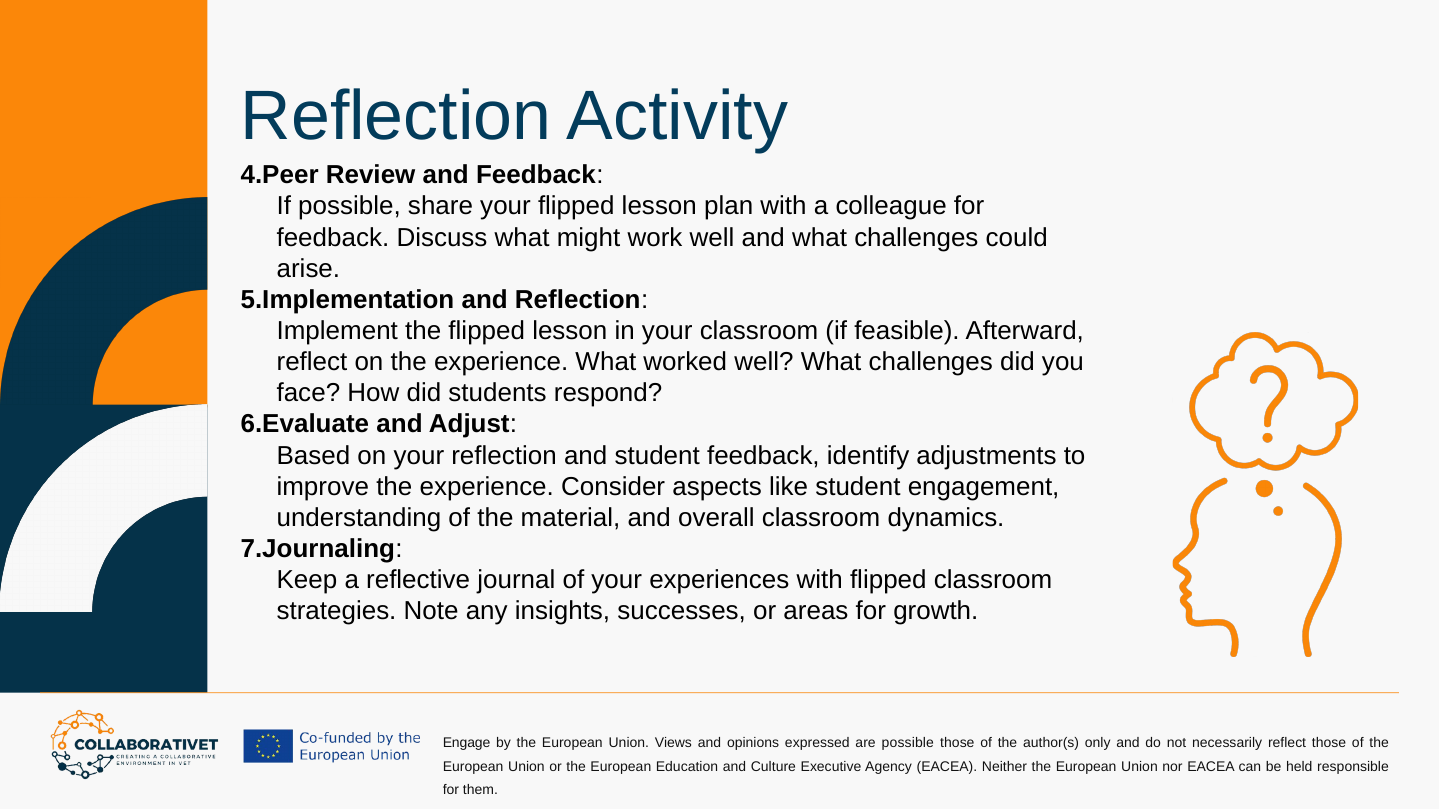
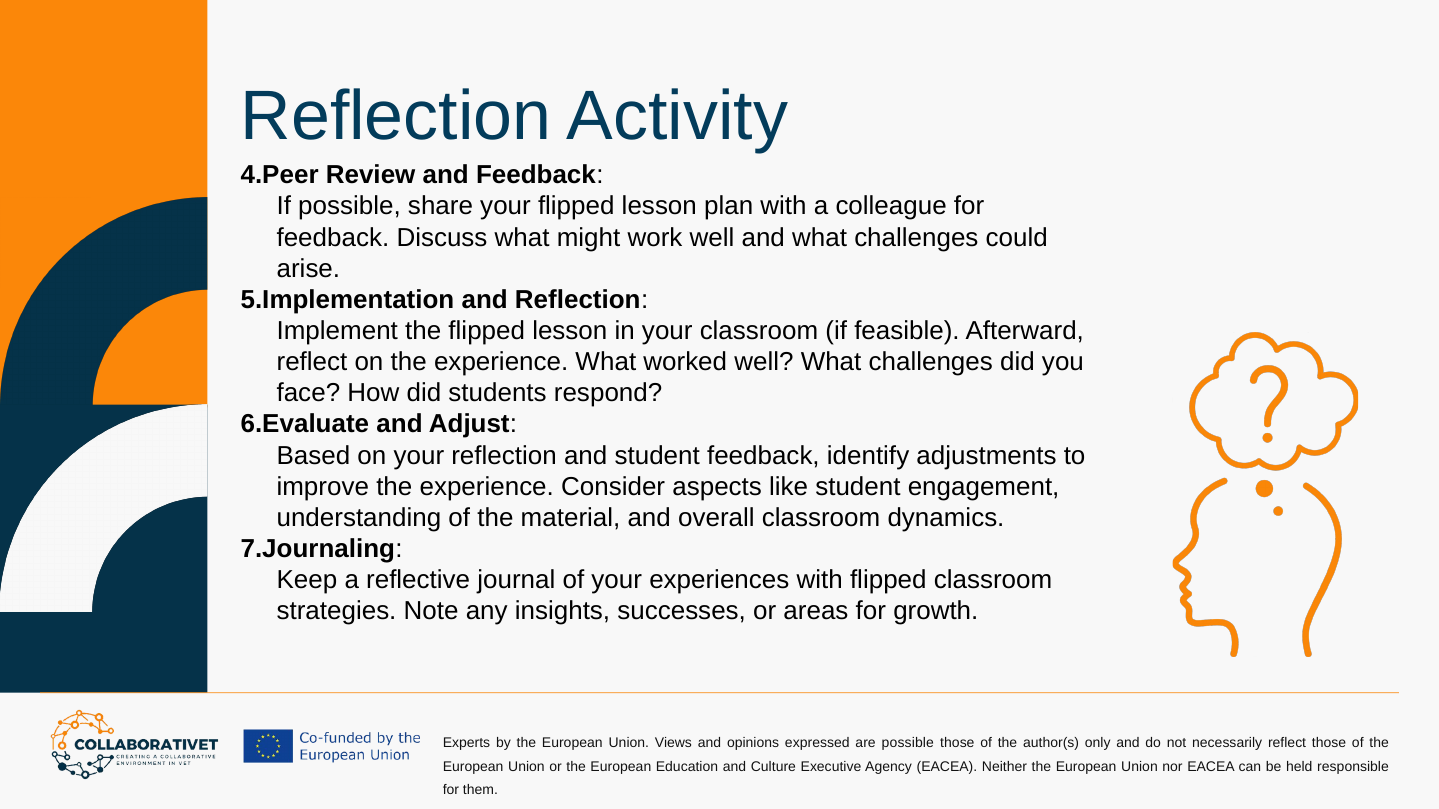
Engage: Engage -> Experts (466, 743)
